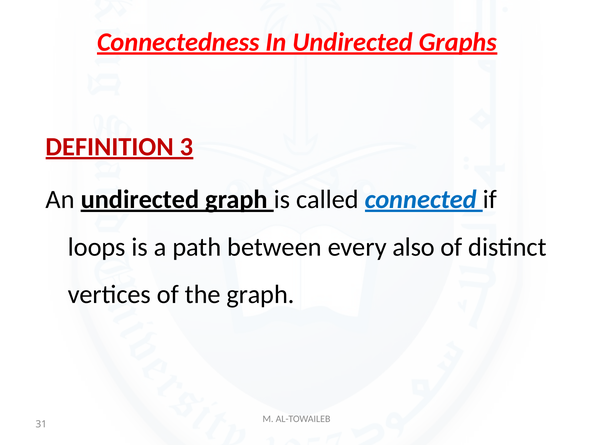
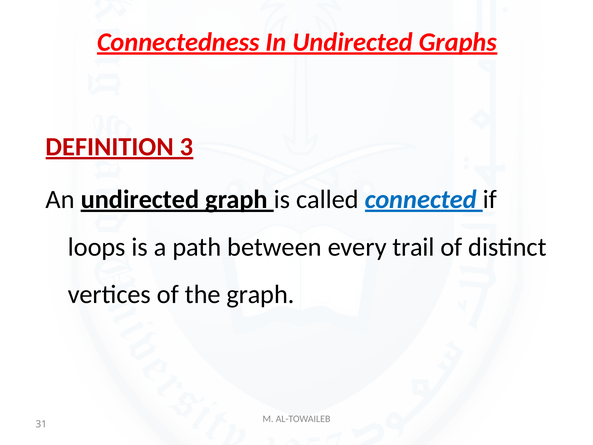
also: also -> trail (414, 247)
